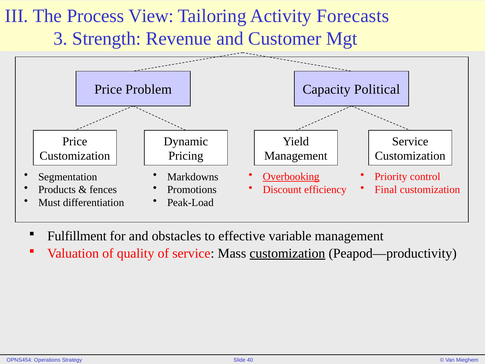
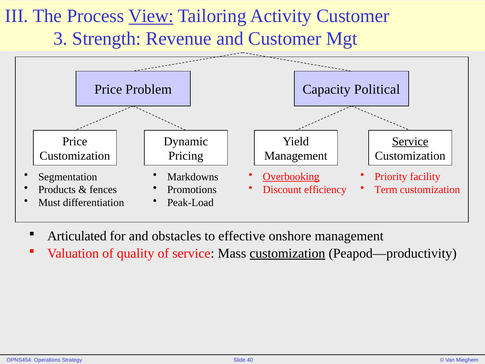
View underline: none -> present (151, 16)
Activity Forecasts: Forecasts -> Customer (353, 16)
Service underline: none -> present (410, 141)
control: control -> facility (425, 177)
Final: Final -> Term (386, 190)
Fulfillment: Fulfillment -> Articulated (77, 236)
variable: variable -> onshore (290, 236)
